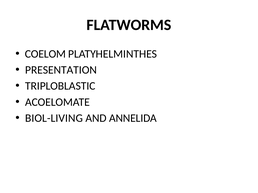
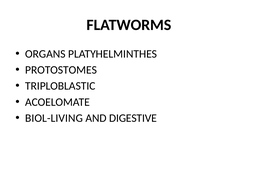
COELOM: COELOM -> ORGANS (45, 54)
PRESENTATION: PRESENTATION -> PROTOSTOMES (61, 70)
ANNELIDA: ANNELIDA -> DIGESTIVE (133, 118)
